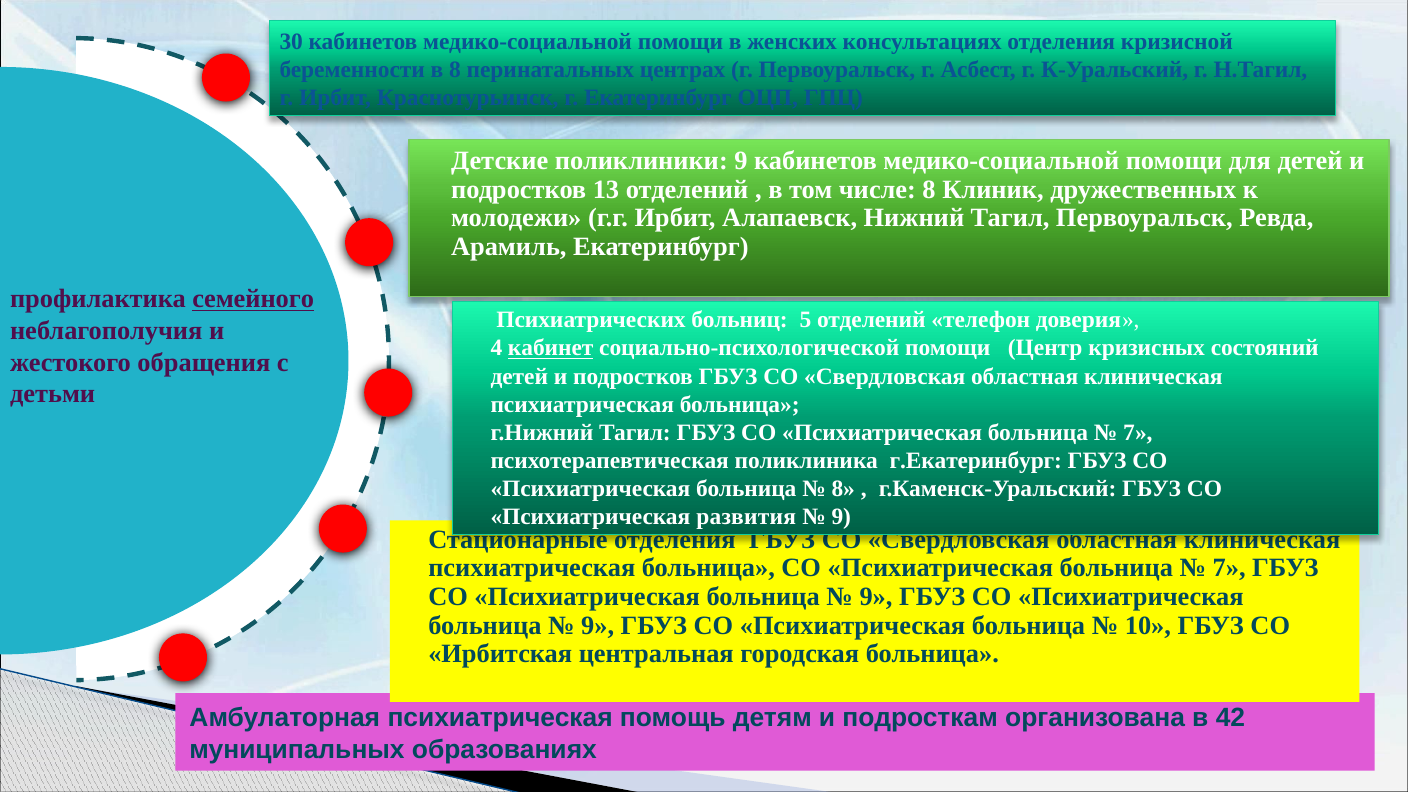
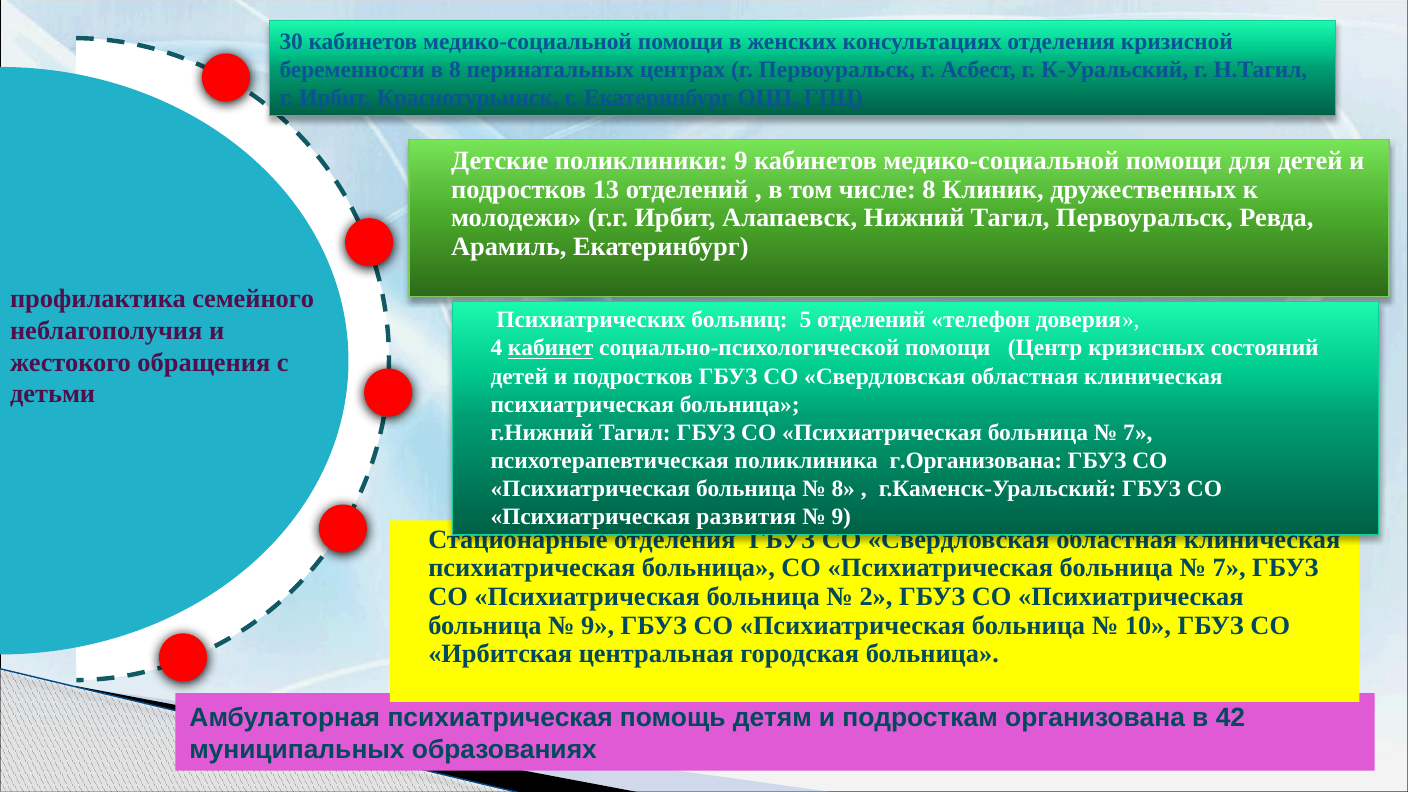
семейного underline: present -> none (253, 299)
г.Екатеринбург: г.Екатеринбург -> г.Организована (976, 461)
9: 9 -> 2 (876, 597)
